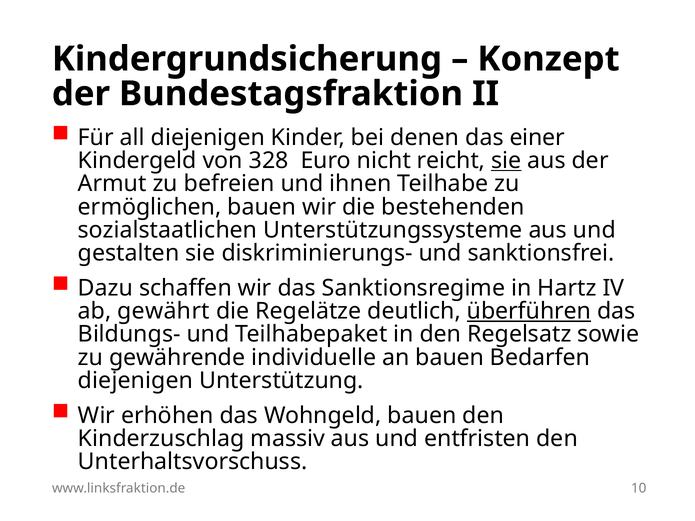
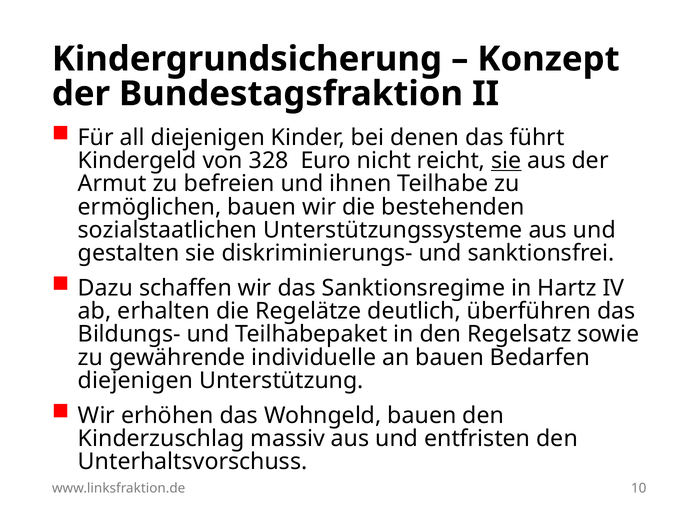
einer: einer -> führt (537, 137)
gewährt: gewährt -> erhalten (164, 311)
überführen underline: present -> none (529, 311)
